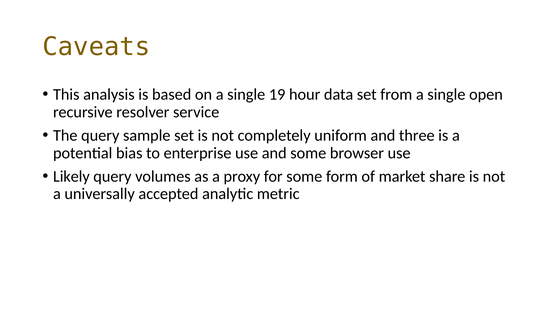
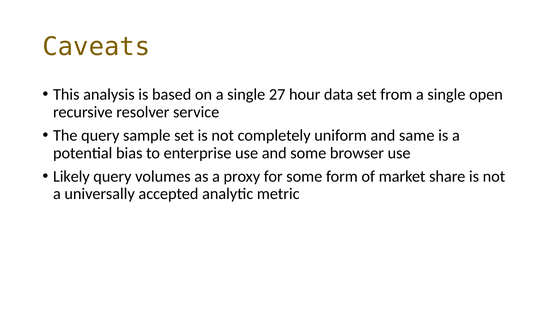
19: 19 -> 27 (277, 94)
three: three -> same (417, 135)
